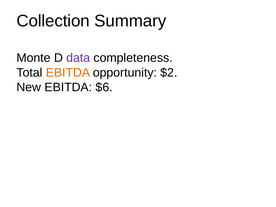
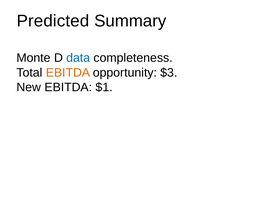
Collection: Collection -> Predicted (53, 21)
data colour: purple -> blue (78, 58)
$2: $2 -> $3 (169, 73)
$6: $6 -> $1 (104, 87)
